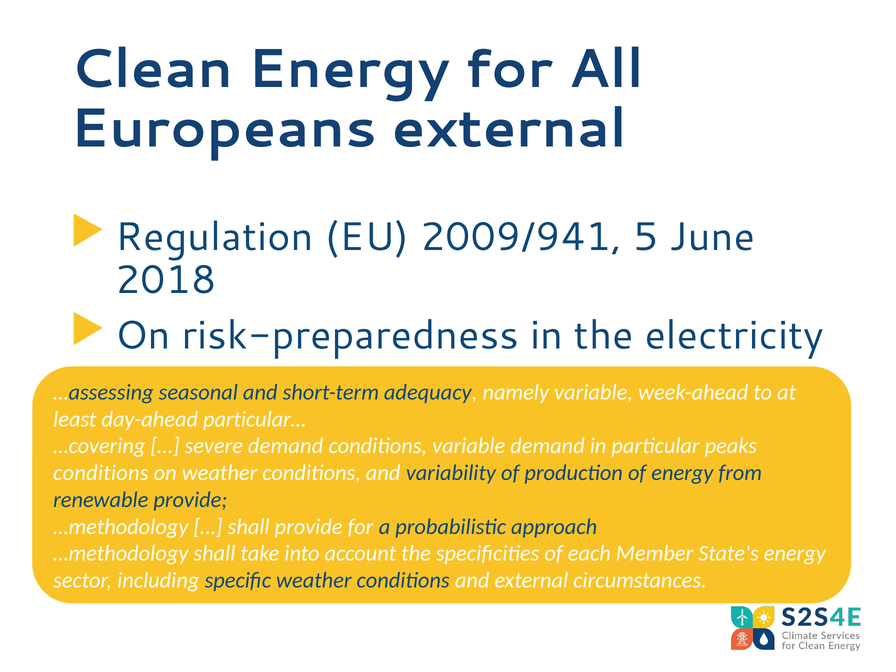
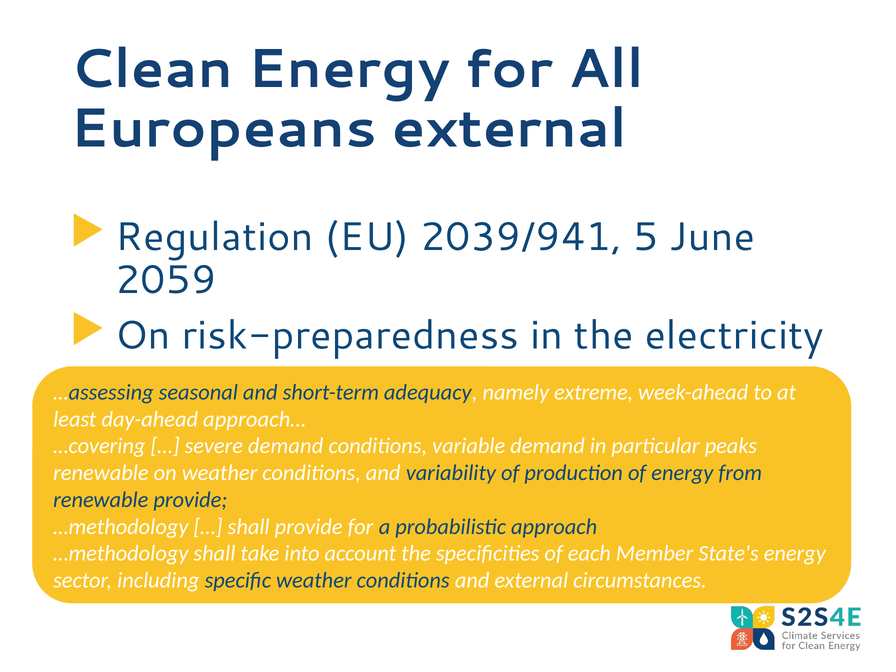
2009/941: 2009/941 -> 2039/941 (521, 237)
2018: 2018 -> 2059 (166, 280)
namely variable: variable -> extreme (594, 392)
particular…: particular… -> approach… (254, 419)
conditions: conditions -> renewable (101, 473)
